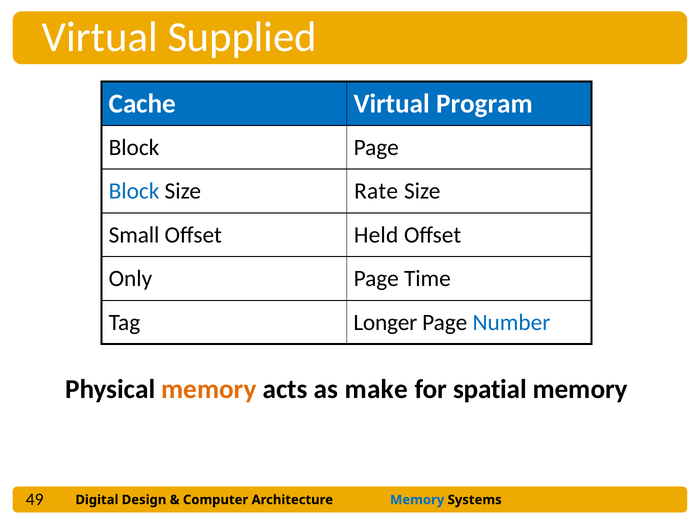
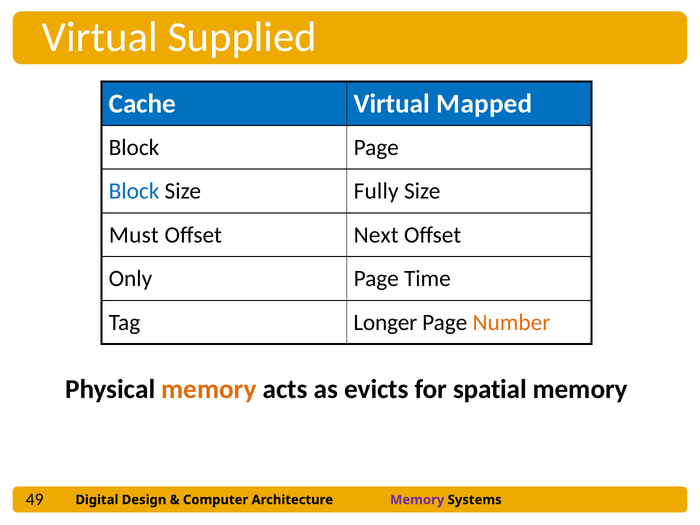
Program: Program -> Mapped (484, 104)
Rate: Rate -> Fully (376, 191)
Small: Small -> Must (134, 235)
Held: Held -> Next (376, 235)
Number colour: blue -> orange (512, 322)
make: make -> evicts (376, 389)
Memory colour: blue -> purple (417, 500)
